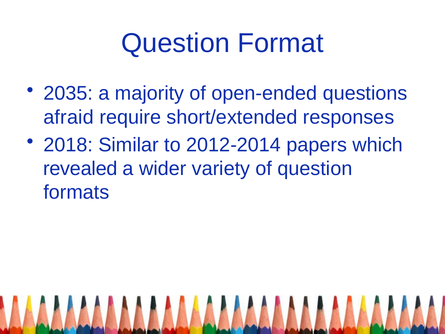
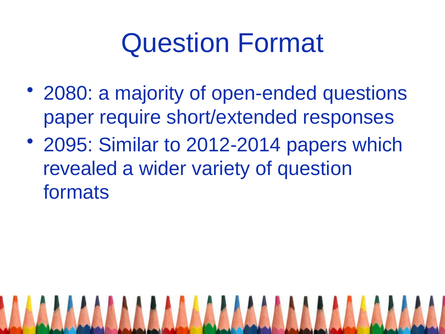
2035: 2035 -> 2080 (68, 93)
afraid: afraid -> paper (69, 117)
2018: 2018 -> 2095 (68, 145)
